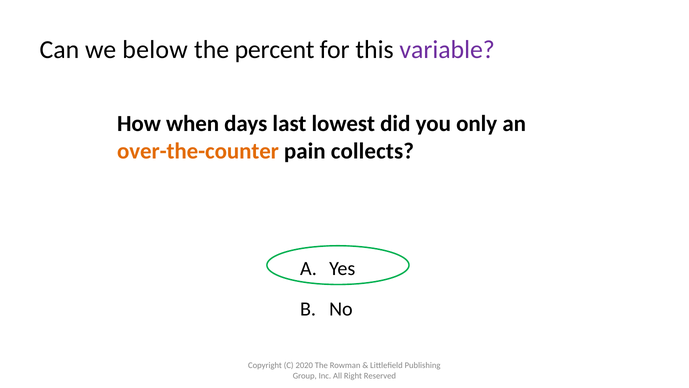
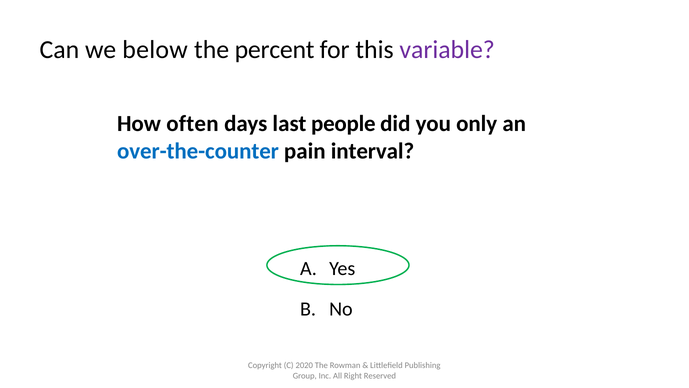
when: when -> often (192, 123)
lowest: lowest -> people (343, 123)
over-the-counter colour: orange -> blue (198, 151)
collects: collects -> interval (372, 151)
